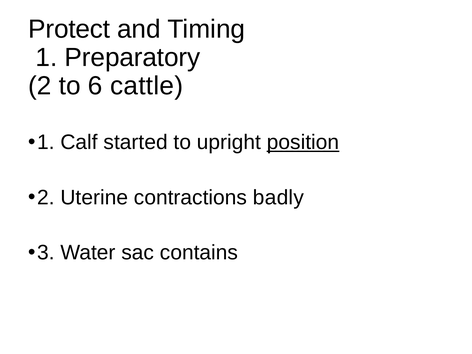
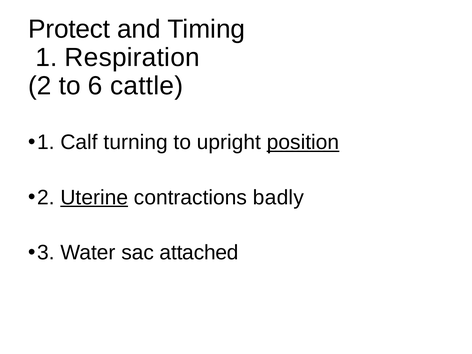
Preparatory: Preparatory -> Respiration (132, 57)
started: started -> turning (136, 142)
Uterine underline: none -> present (94, 197)
contains: contains -> attached (199, 253)
